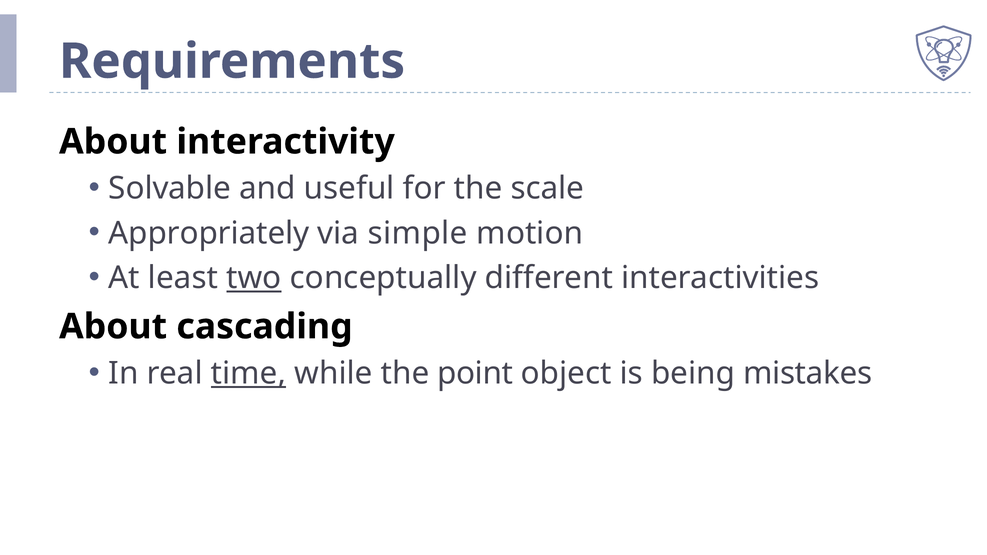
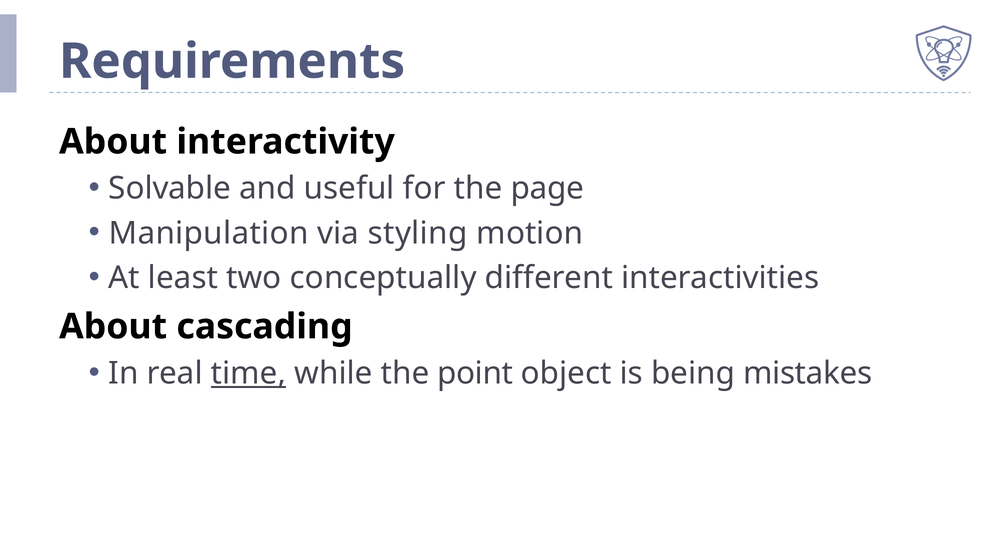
scale: scale -> page (547, 189)
Appropriately: Appropriately -> Manipulation (209, 233)
simple: simple -> styling (418, 233)
two underline: present -> none (254, 278)
